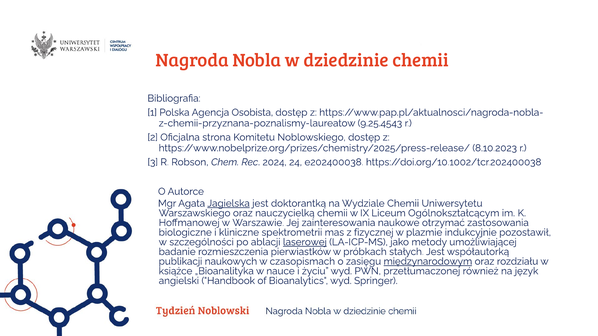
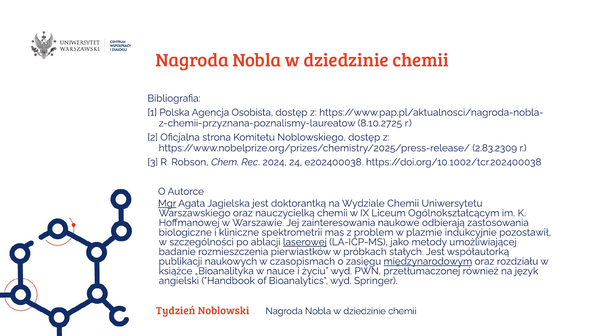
9.25.4543: 9.25.4543 -> 8.10.2725 (380, 123)
8.10.2023: 8.10.2023 -> 2.83.2309 (495, 148)
Mgr underline: none -> present (167, 204)
Jagielska underline: present -> none (229, 204)
otrzymać: otrzymać -> odbierają (443, 223)
fizycznej: fizycznej -> problem (374, 233)
